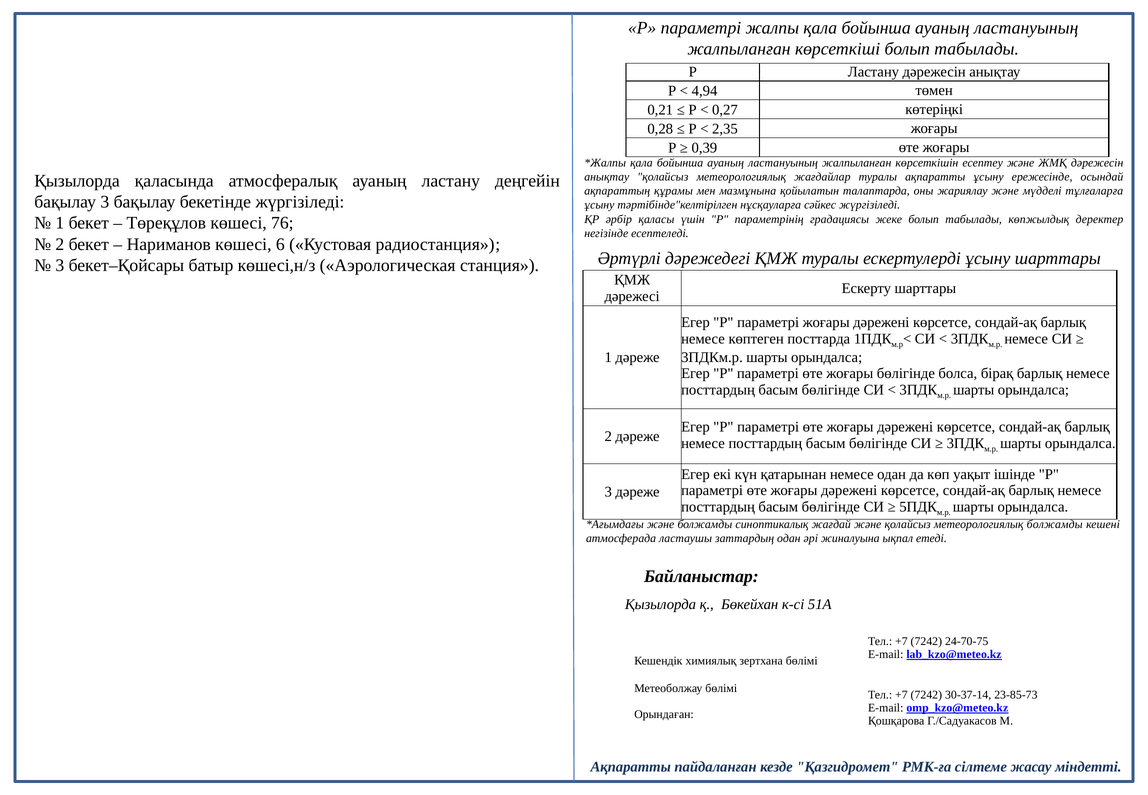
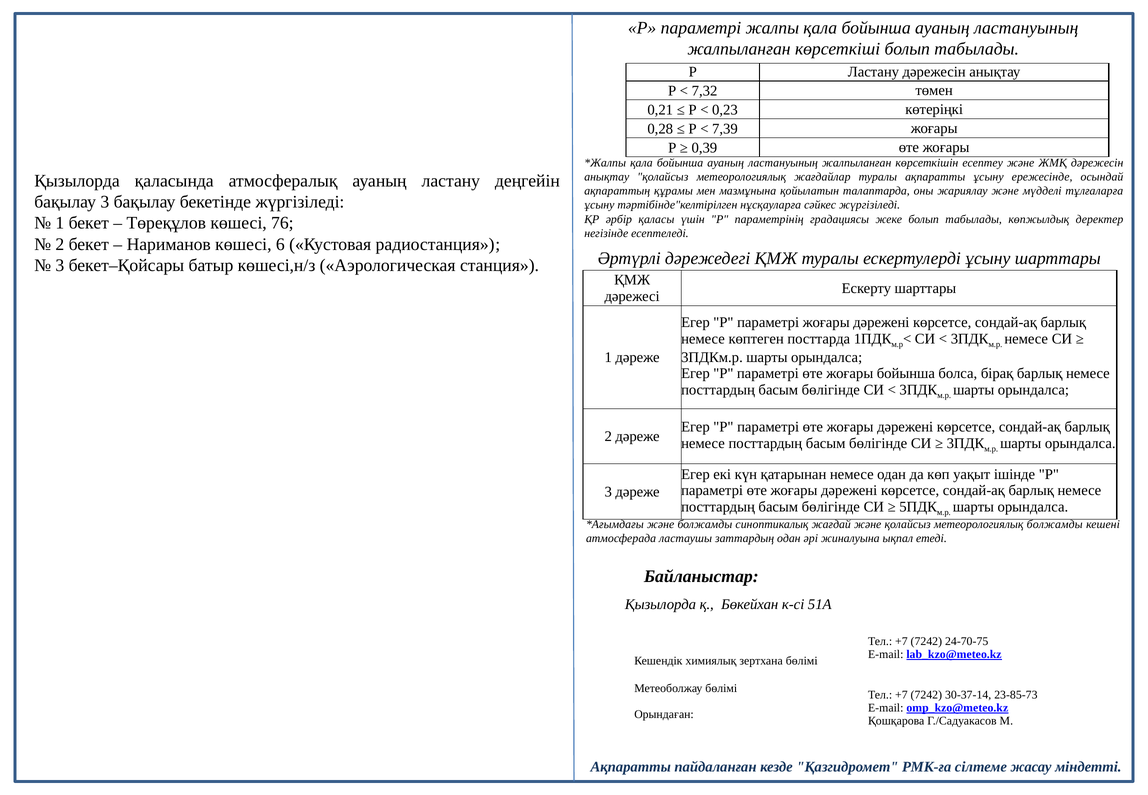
4,94: 4,94 -> 7,32 (705, 91)
0,27: 0,27 -> 0,23 (725, 110)
2,35: 2,35 -> 7,39 (725, 129)
жоғары бөлігінде: бөлігінде -> бойынша (906, 373)
